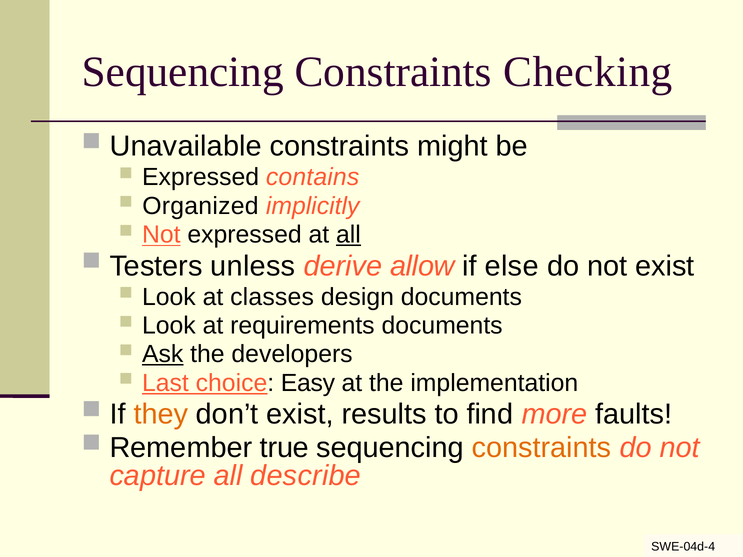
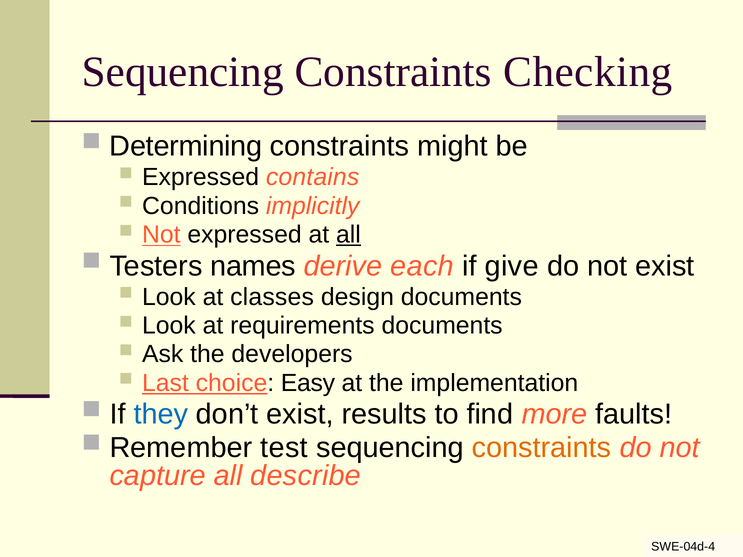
Unavailable: Unavailable -> Determining (186, 146)
Organized: Organized -> Conditions (201, 206)
unless: unless -> names (253, 266)
allow: allow -> each (422, 266)
else: else -> give (512, 266)
Ask underline: present -> none (163, 354)
they colour: orange -> blue (161, 415)
true: true -> test (284, 448)
